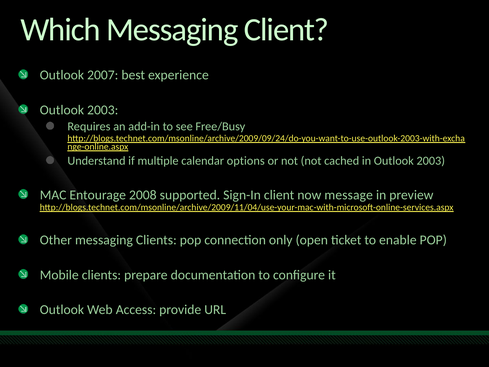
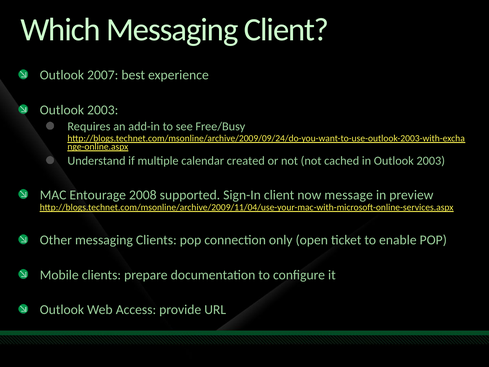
options: options -> created (246, 161)
